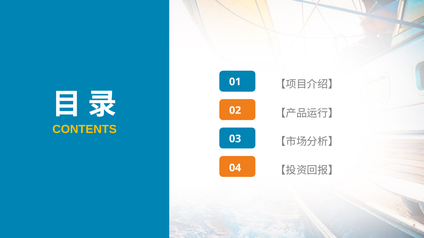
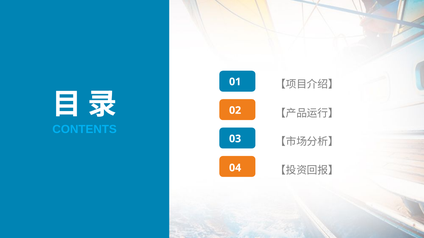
CONTENTS colour: yellow -> light blue (85, 130)
